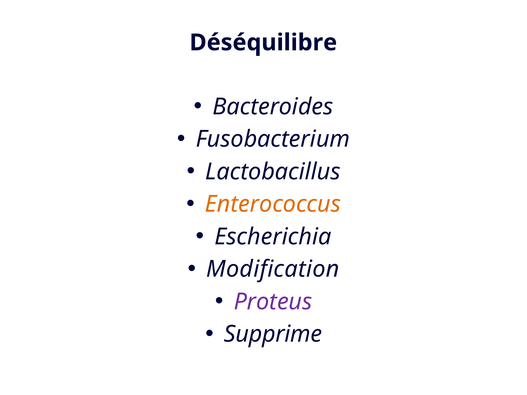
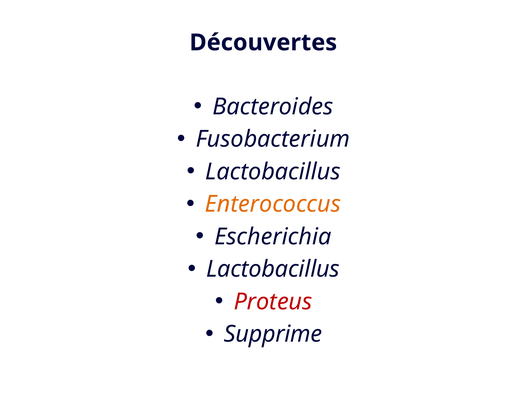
Déséquilibre: Déséquilibre -> Découvertes (263, 43)
Modification: Modification -> Lactobacillus (273, 269)
Proteus colour: purple -> red (273, 302)
